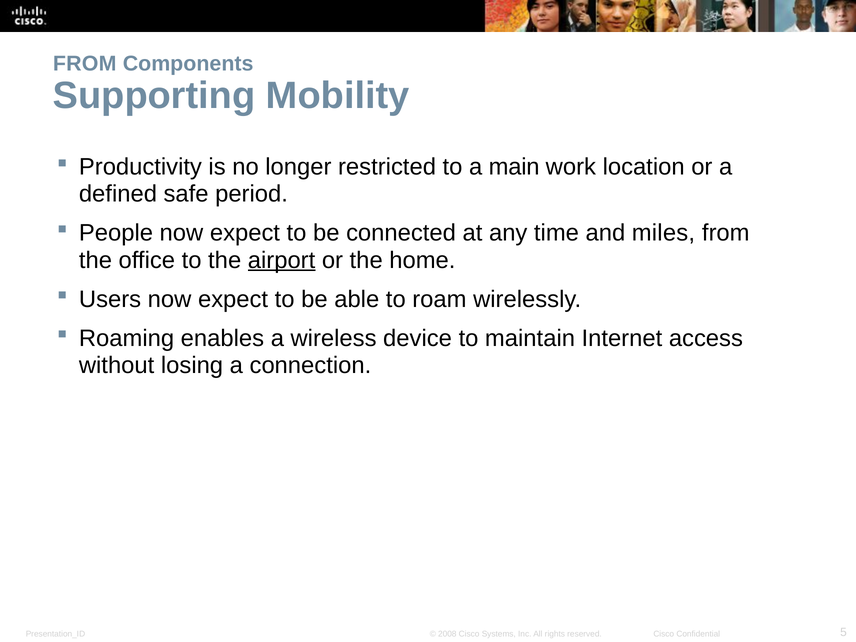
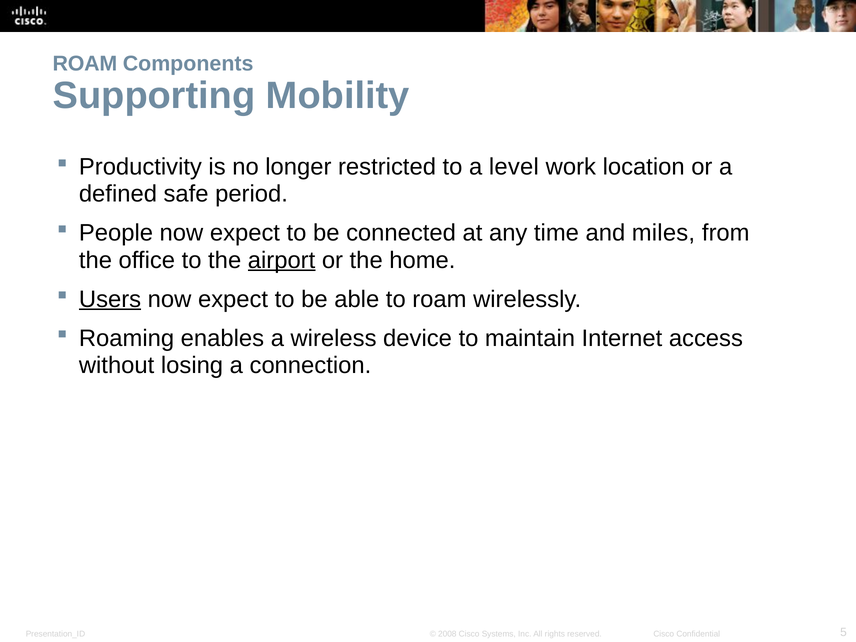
FROM: FROM -> ROAM (85, 64)
main: main -> level (514, 167)
Users underline: none -> present (110, 299)
